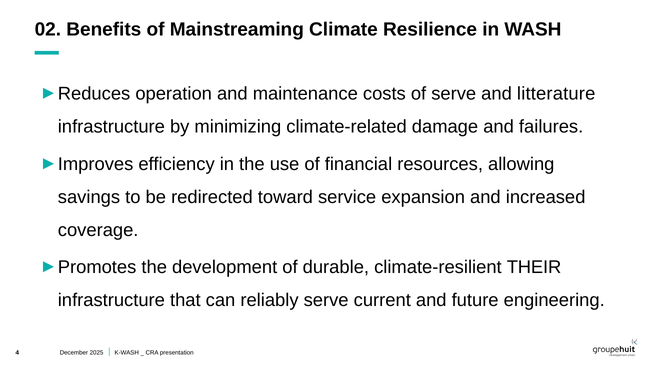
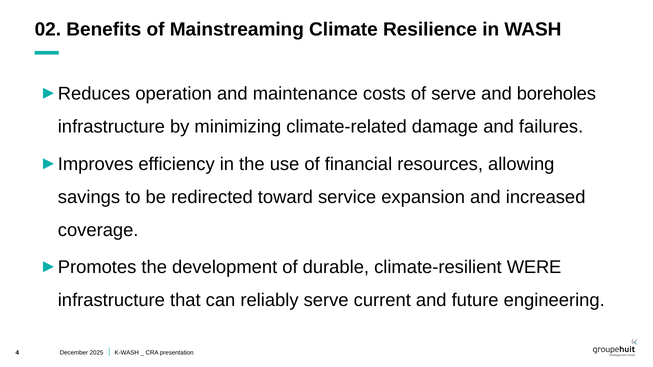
litterature: litterature -> boreholes (556, 94)
THEIR: THEIR -> WERE (534, 268)
